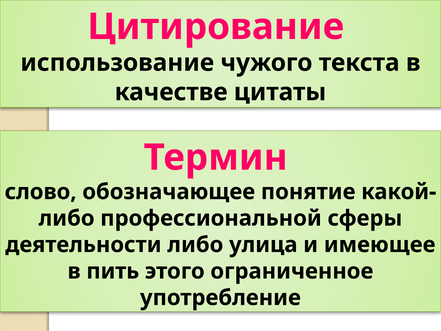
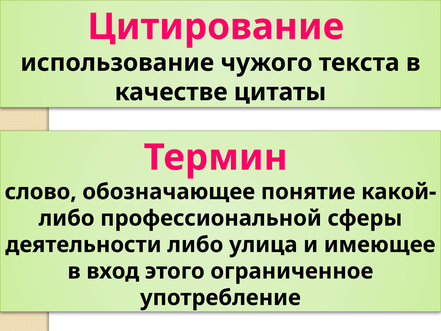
пить: пить -> вход (113, 271)
